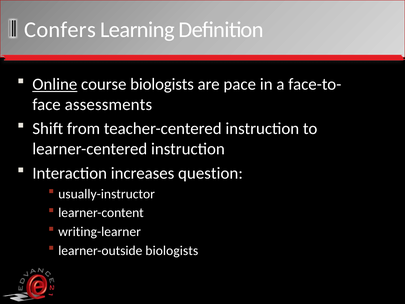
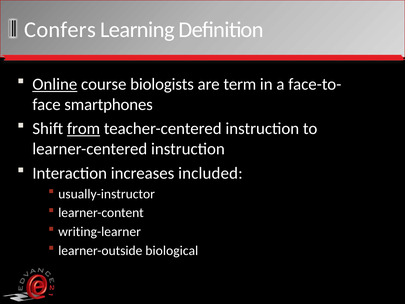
pace: pace -> term (240, 84)
assessments: assessments -> smartphones (109, 104)
from underline: none -> present (84, 129)
question: question -> included (210, 173)
learner-outside biologists: biologists -> biological (172, 250)
